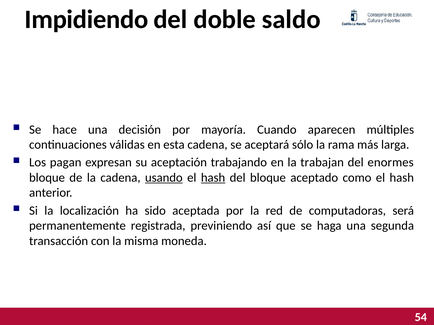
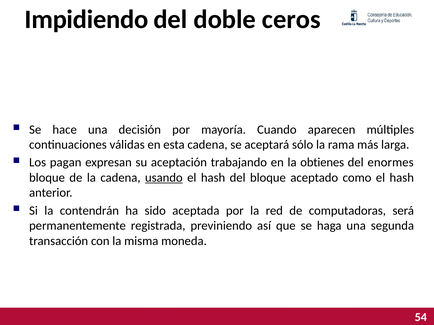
saldo: saldo -> ceros (291, 19)
trabajan: trabajan -> obtienes (322, 163)
hash underline: present -> none (213, 178)
localización: localización -> contendrán (89, 211)
